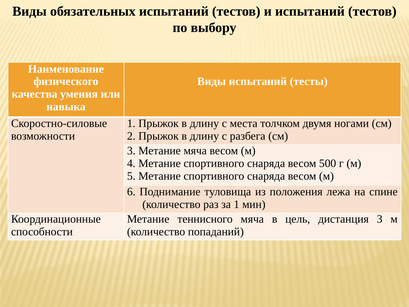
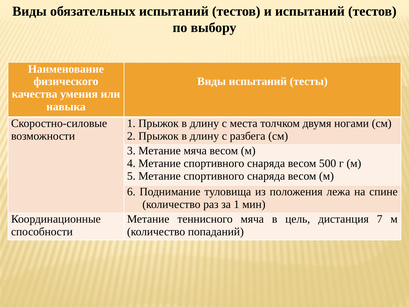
дистанция 3: 3 -> 7 (380, 219)
